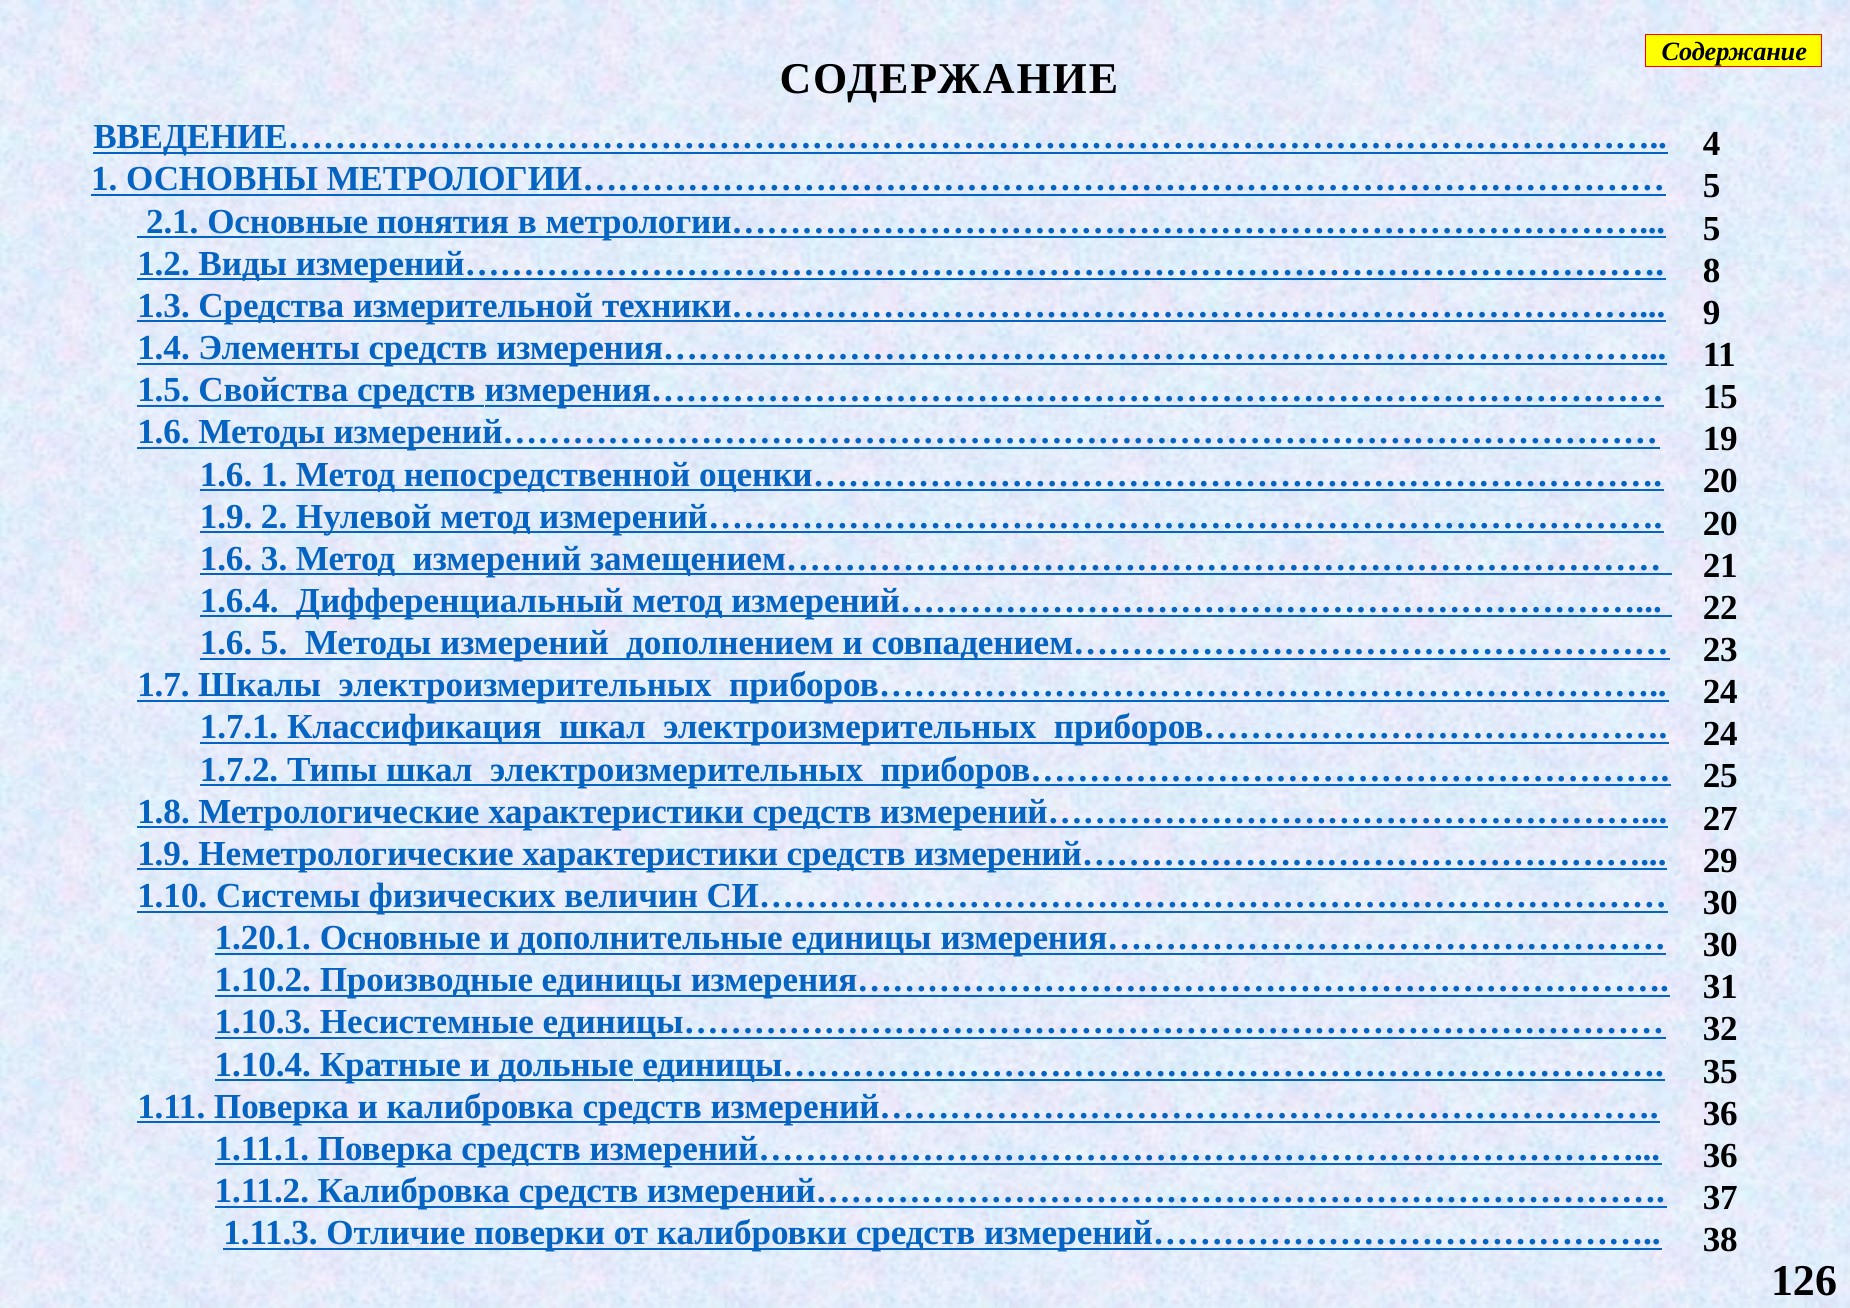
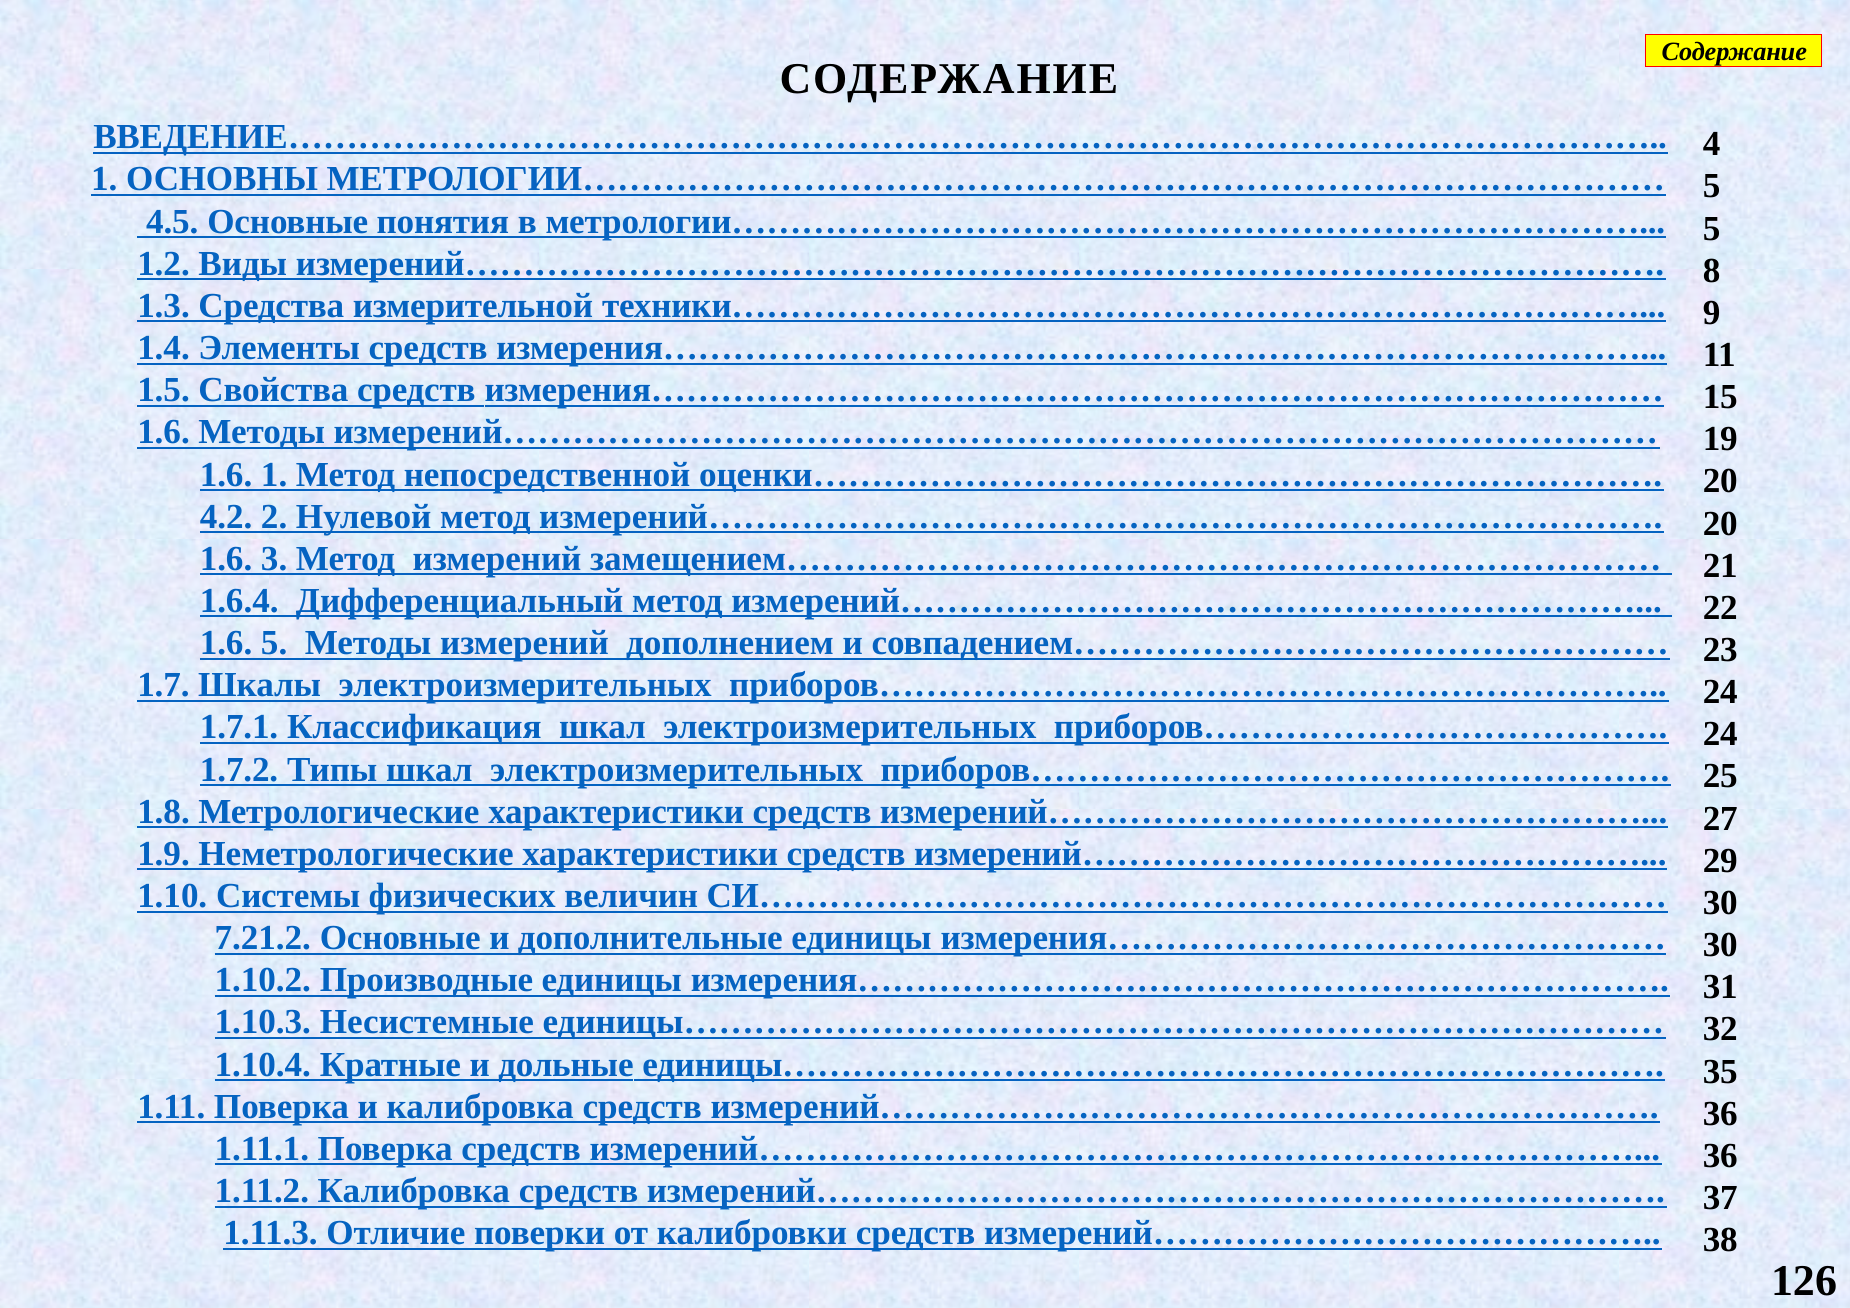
2.1: 2.1 -> 4.5 (172, 222)
1.9: 1.9 -> 4.2 (226, 517)
1.20.1: 1.20.1 -> 7.21.2 (263, 938)
